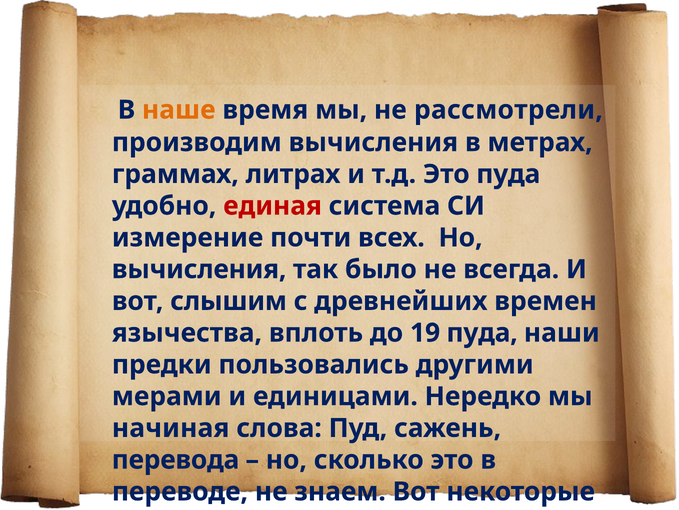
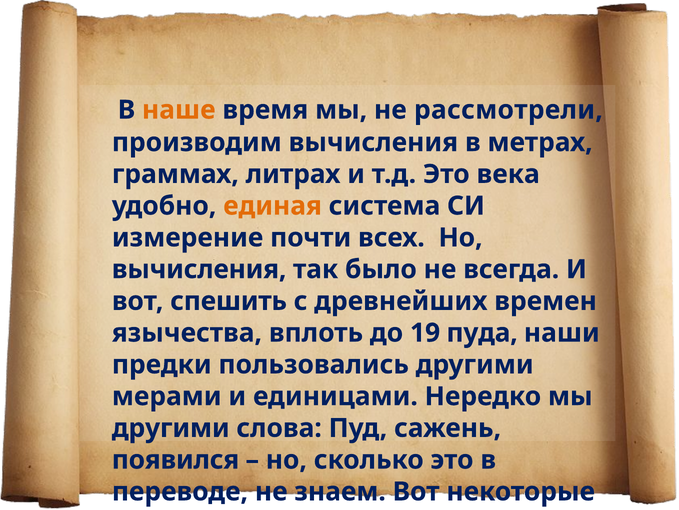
Это пуда: пуда -> века (508, 174)
единая colour: red -> orange (273, 206)
слышим: слышим -> спешить (229, 301)
начиная: начиная -> другими (171, 428)
перевода: перевода -> появился (175, 459)
